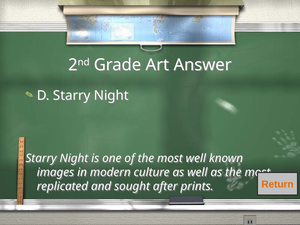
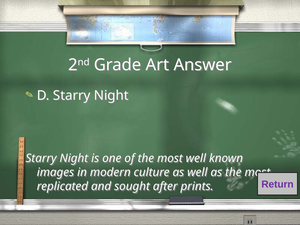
Return colour: orange -> purple (277, 184)
